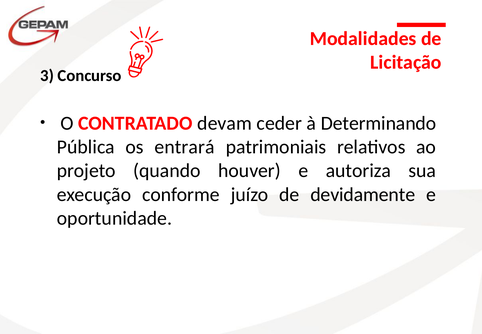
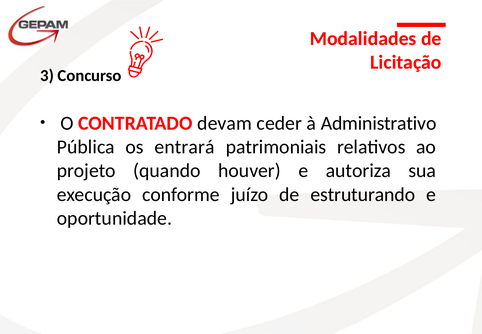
Determinando: Determinando -> Administrativo (379, 123)
devidamente: devidamente -> estruturando (363, 194)
